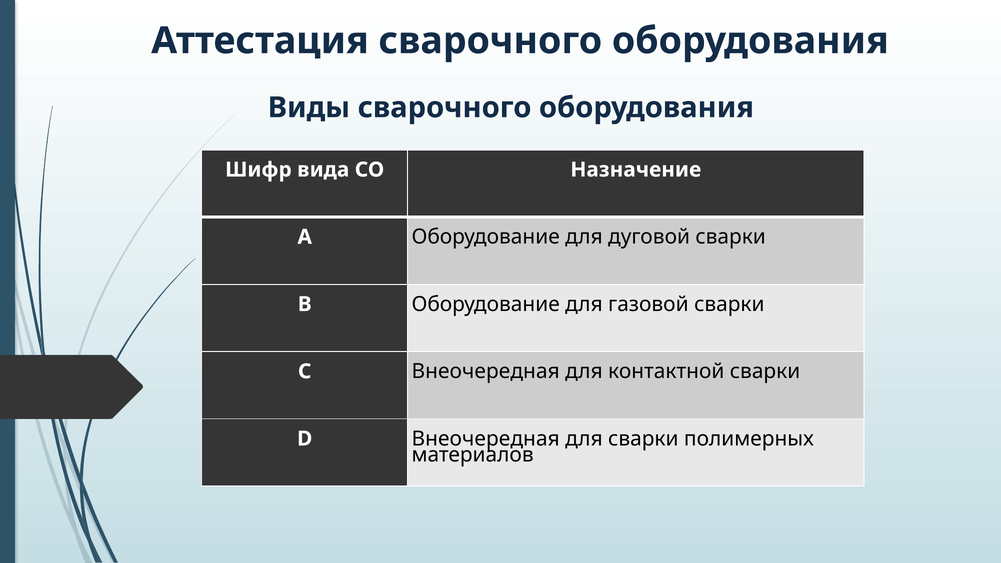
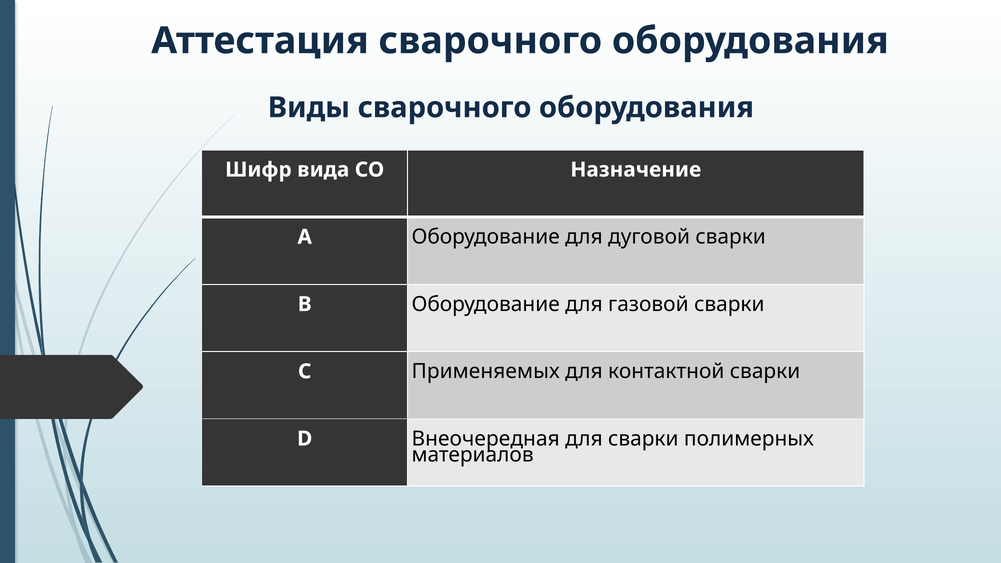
С Внеочередная: Внеочередная -> Применяемых (486, 371)
